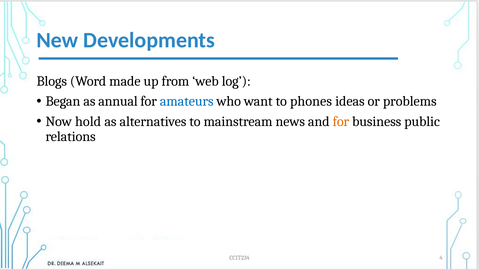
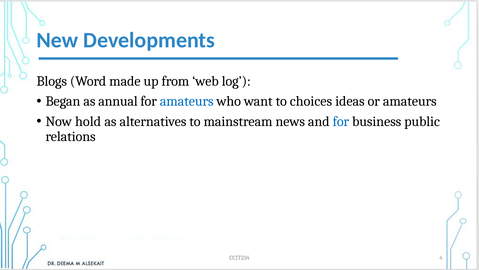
phones: phones -> choices (311, 101)
or problems: problems -> amateurs (410, 101)
for colour: orange -> blue (341, 121)
